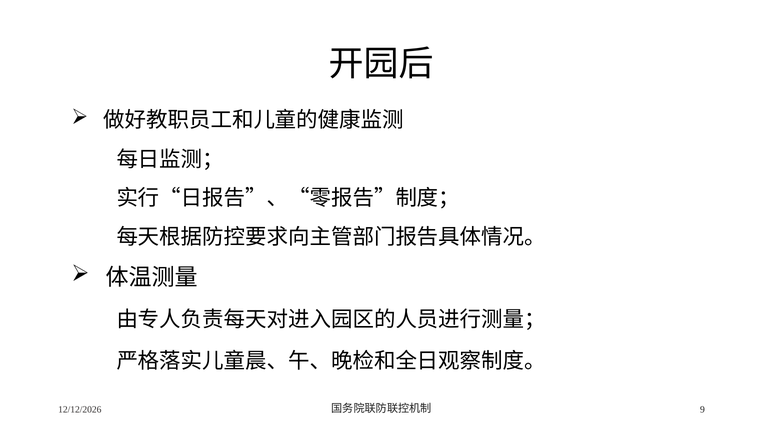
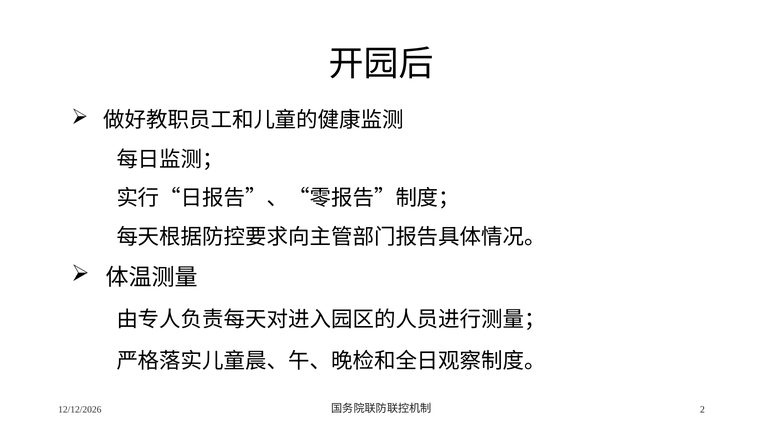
9: 9 -> 2 (702, 410)
